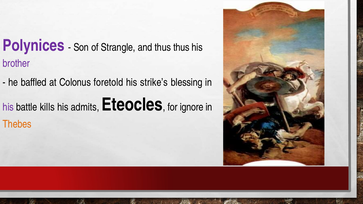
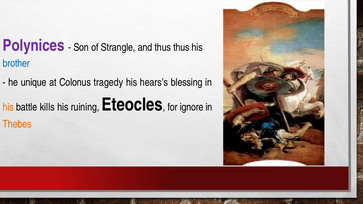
brother colour: purple -> blue (16, 63)
baffled: baffled -> unique (34, 83)
foretold: foretold -> tragedy (108, 83)
strike’s: strike’s -> hears’s (154, 83)
his colour: purple -> orange (8, 107)
admits: admits -> ruining (85, 107)
